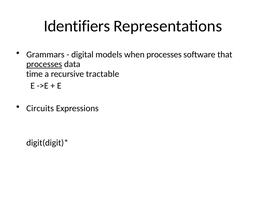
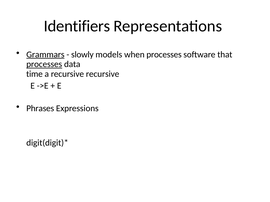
Grammars underline: none -> present (45, 55)
digital: digital -> slowly (82, 55)
recursive tractable: tractable -> recursive (103, 74)
Circuits: Circuits -> Phrases (40, 109)
